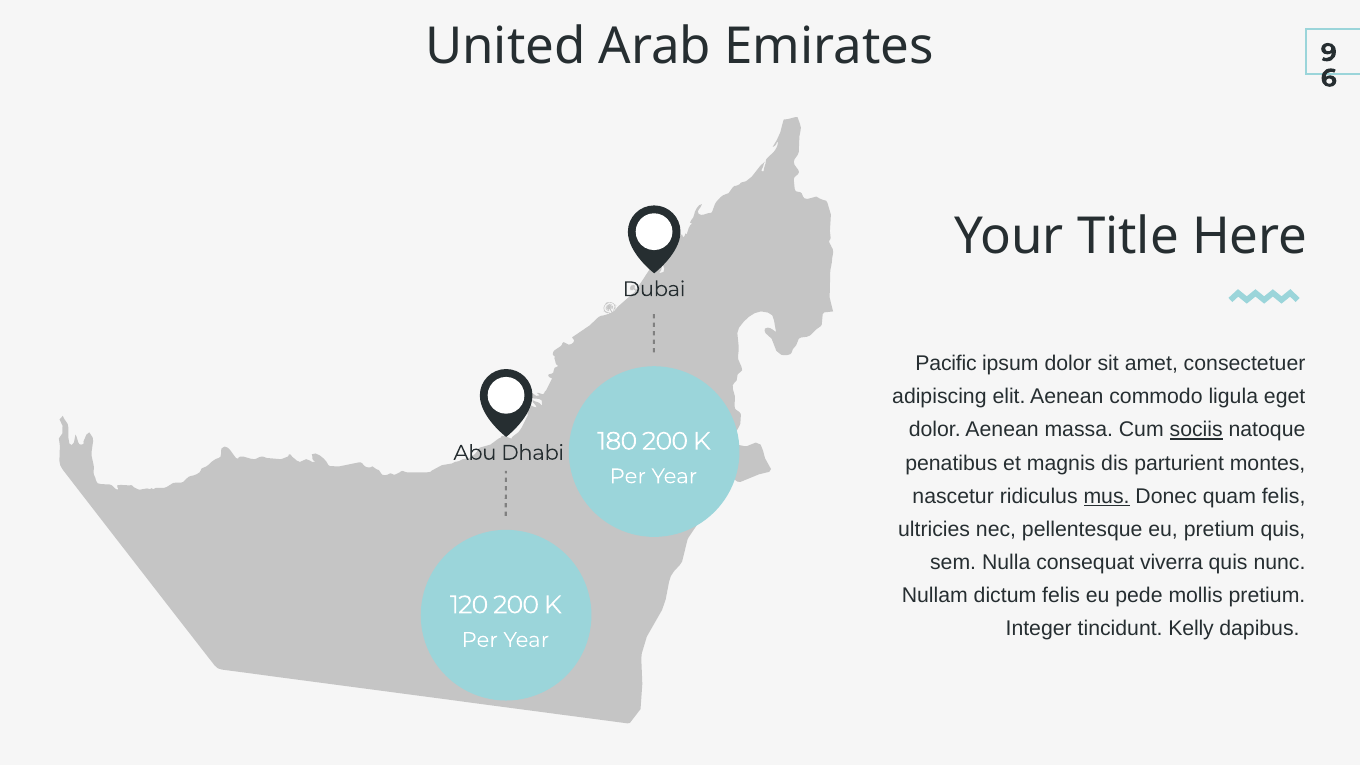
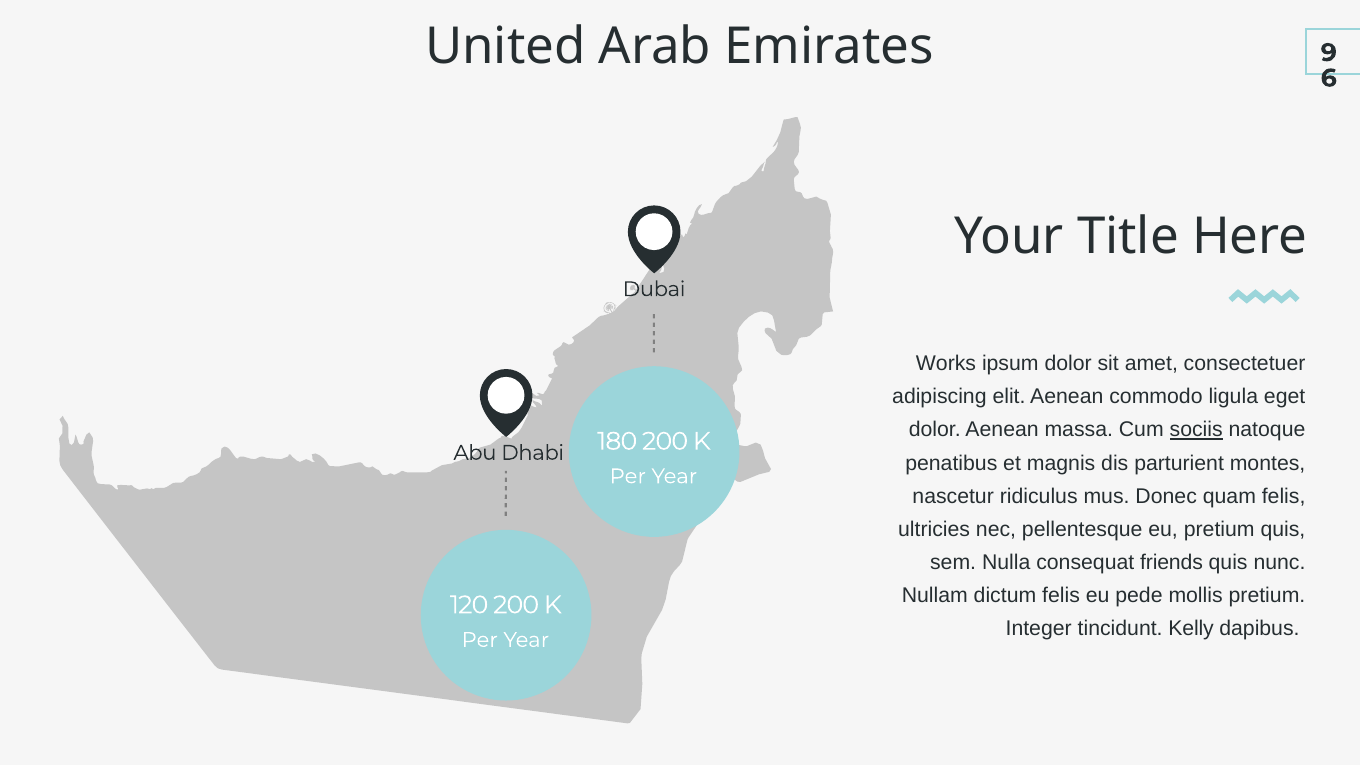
Pacific: Pacific -> Works (946, 364)
mus underline: present -> none (1107, 496)
viverra: viverra -> friends (1172, 563)
